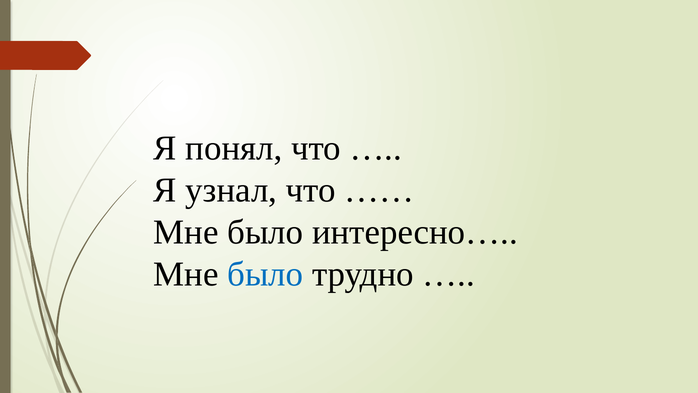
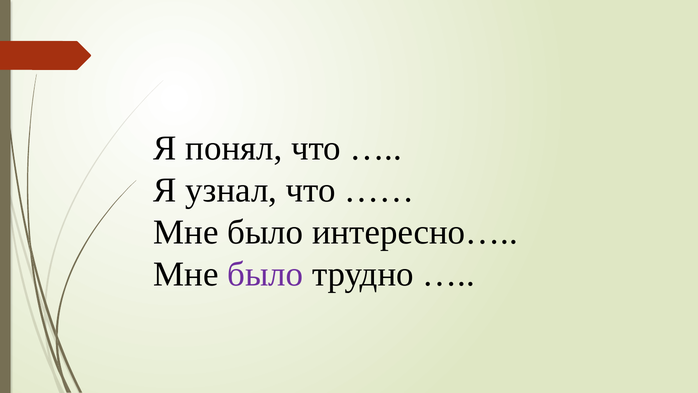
было colour: blue -> purple (265, 274)
